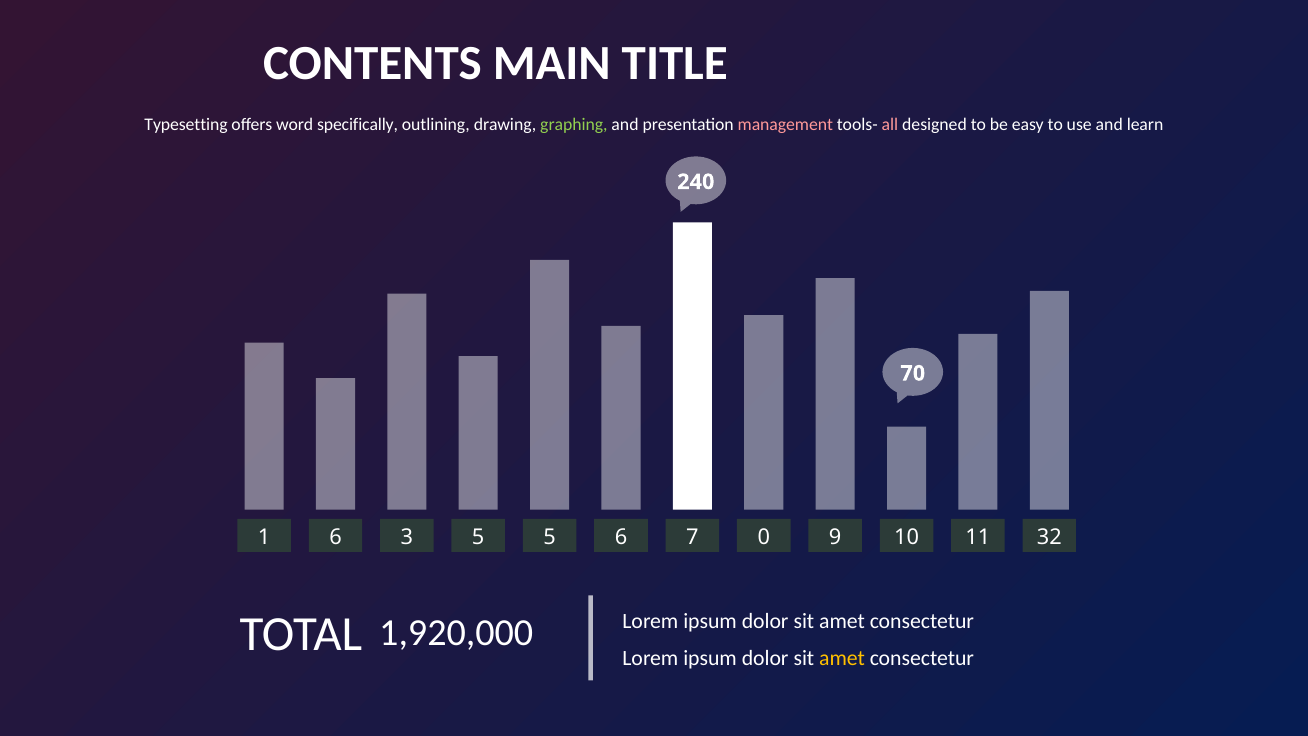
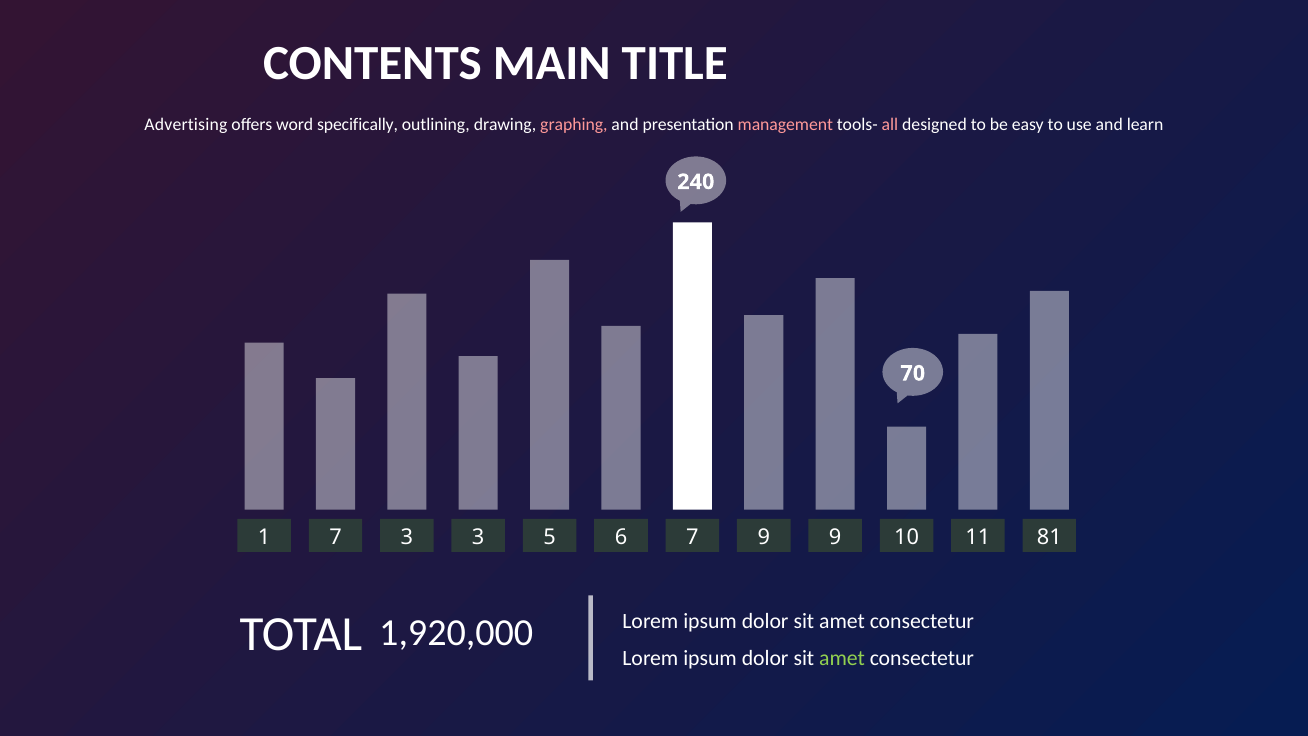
Typesetting: Typesetting -> Advertising (186, 124)
graphing colour: light green -> pink (574, 124)
1 6: 6 -> 7 (336, 537)
3 5: 5 -> 3 (478, 537)
7 0: 0 -> 9 (764, 537)
32: 32 -> 81 (1049, 537)
amet colour: yellow -> light green (842, 658)
